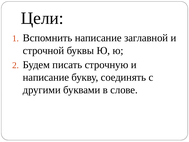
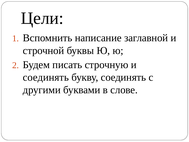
написание: написание -> соединять (46, 77)
